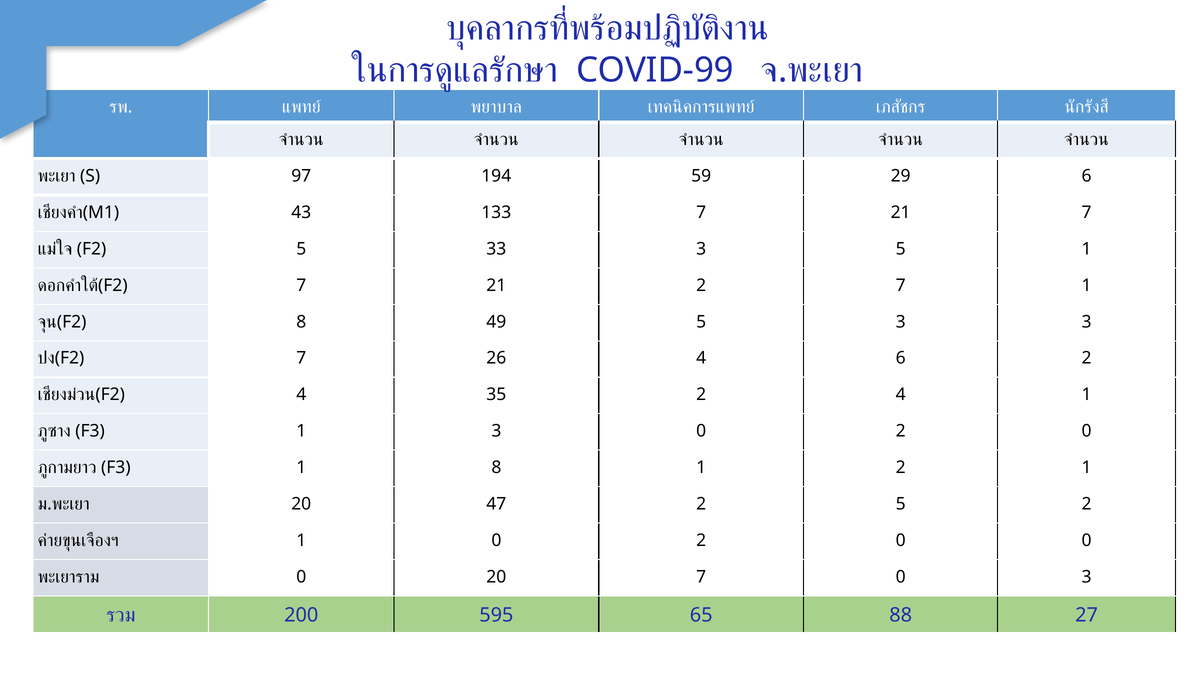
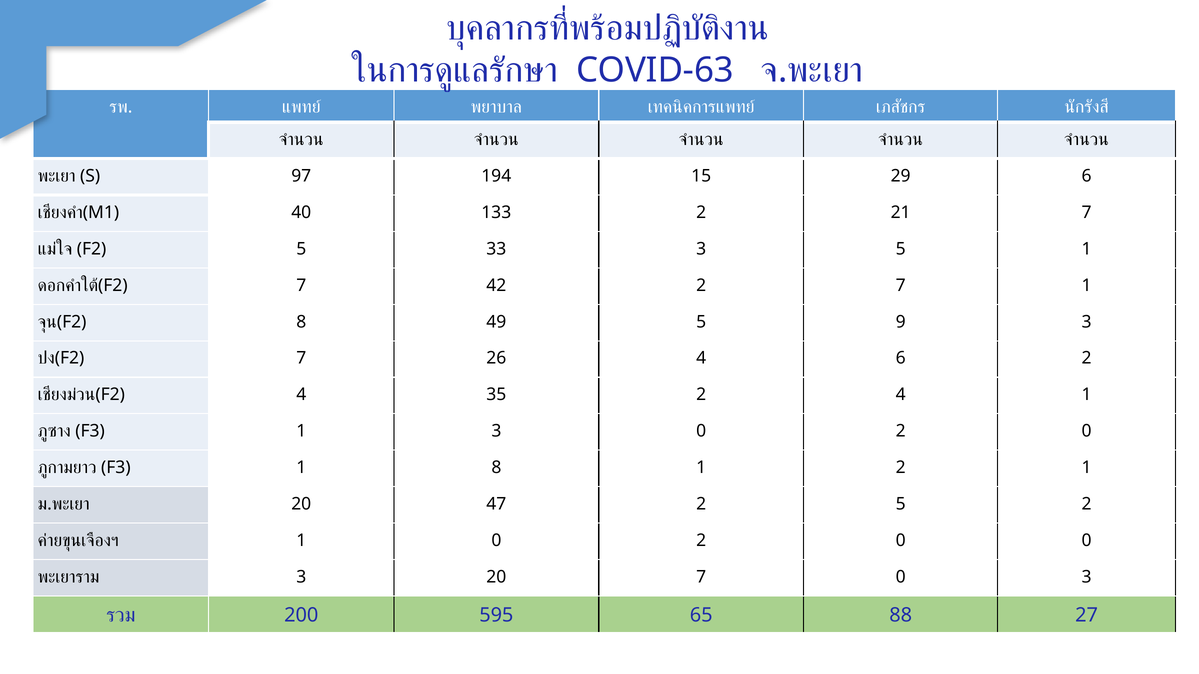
COVID-99: COVID-99 -> COVID-63 (655, 70)
59: 59 -> 15 (701, 176)
43: 43 -> 40 (301, 213)
133 7: 7 -> 2 (701, 213)
F2 7 21: 21 -> 42 (496, 286)
5 3: 3 -> 9 (901, 322)
0: 0 -> 3 (301, 577)
